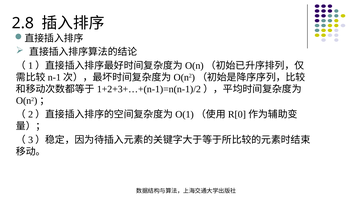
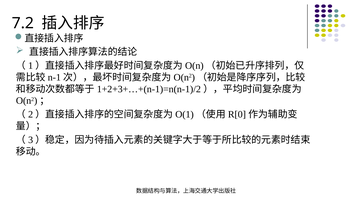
2.8: 2.8 -> 7.2 (23, 23)
